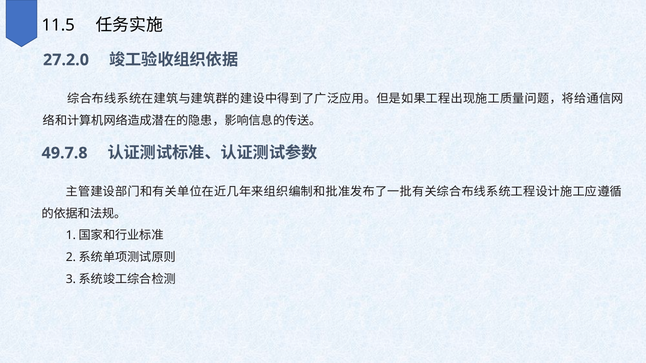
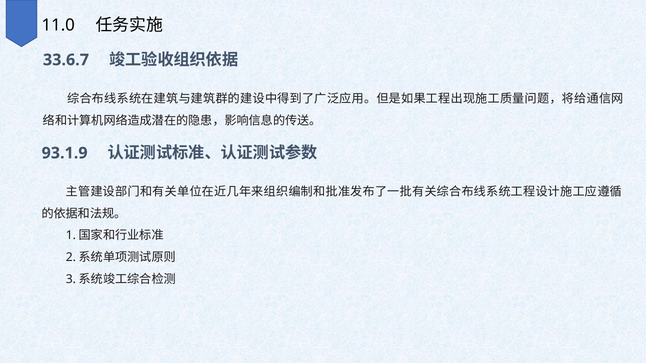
11.5: 11.5 -> 11.0 (58, 25)
27.2.0: 27.2.0 -> 33.6.7 (66, 60)
49.7.8: 49.7.8 -> 93.1.9 (65, 153)
